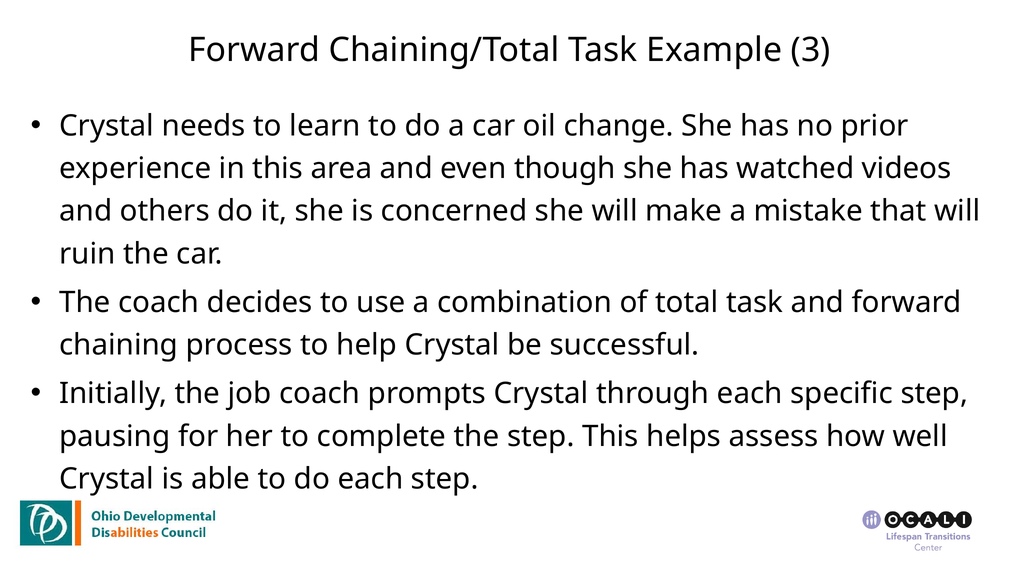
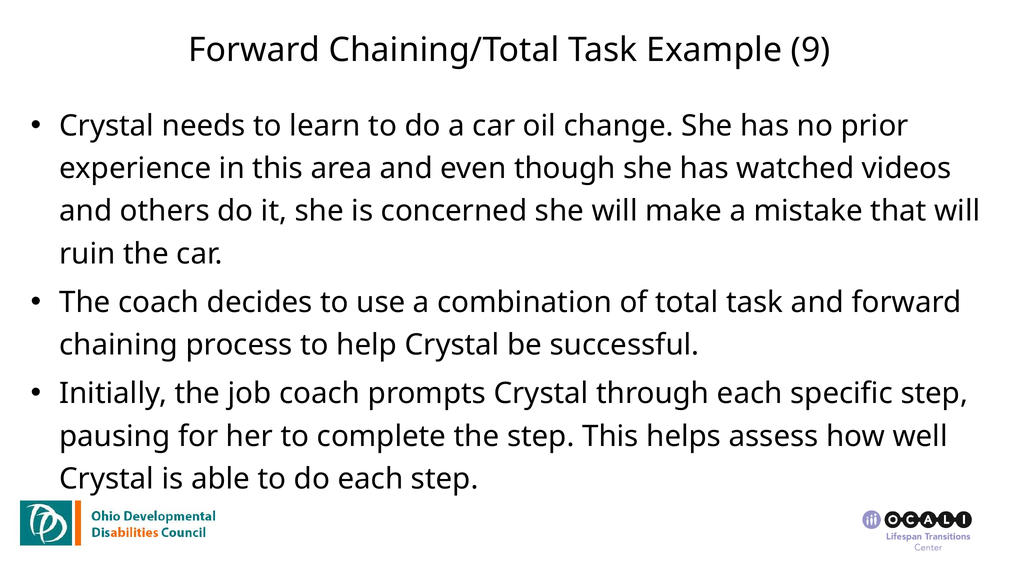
3: 3 -> 9 (811, 50)
